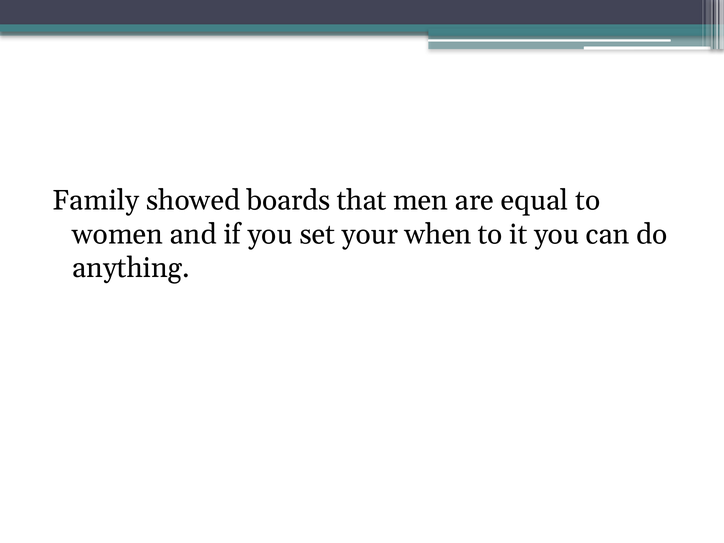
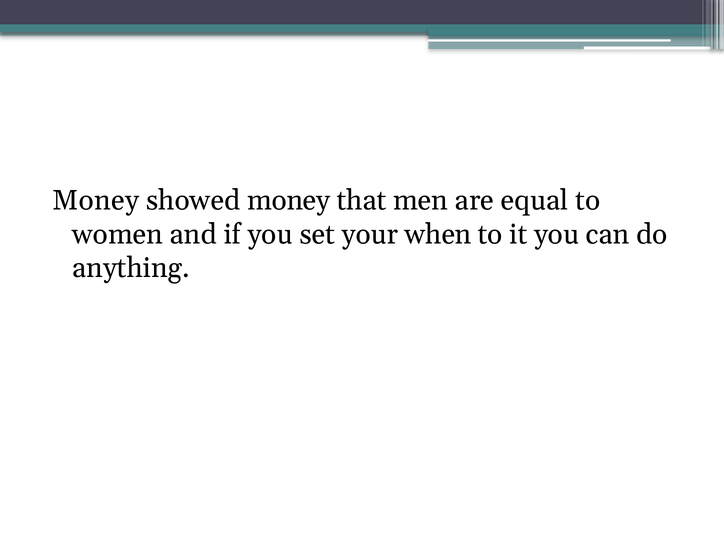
Family: Family -> Money (96, 201)
showed boards: boards -> money (289, 201)
